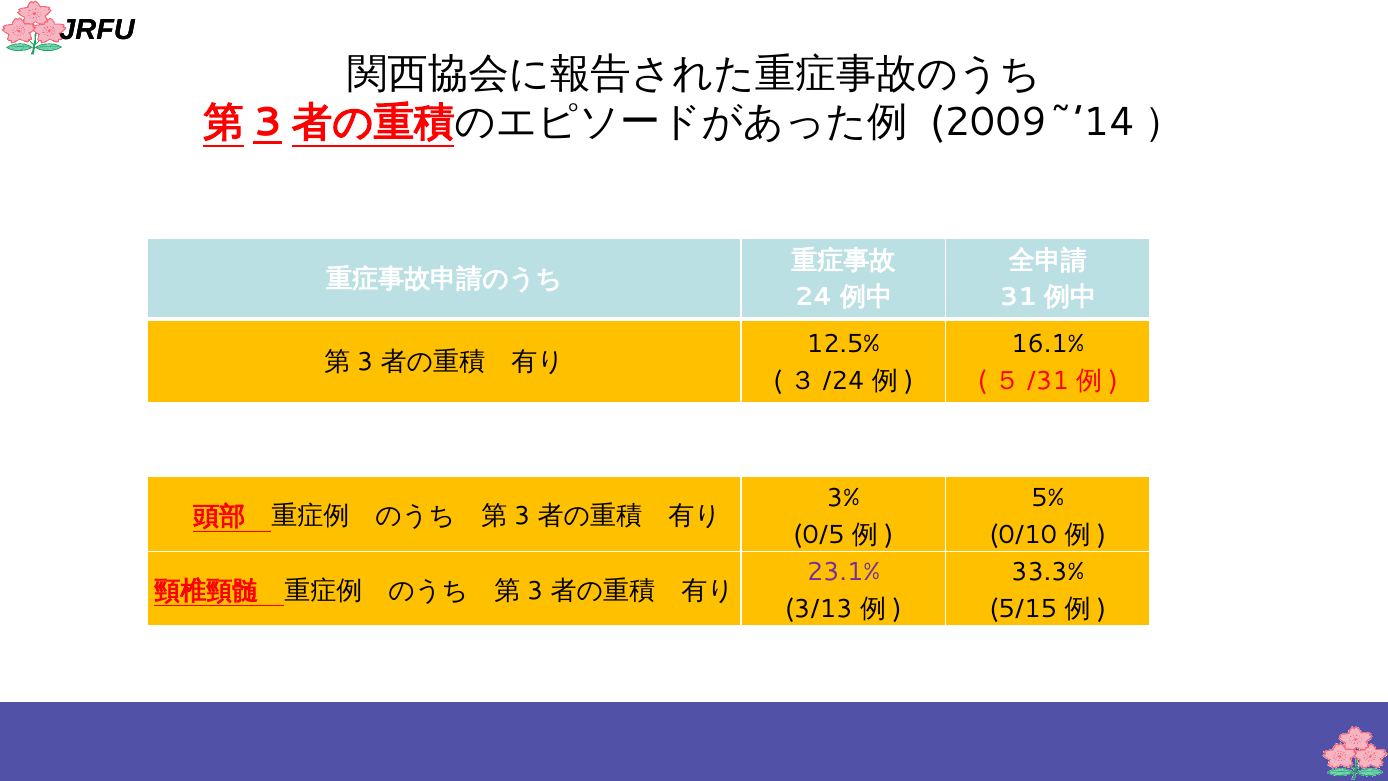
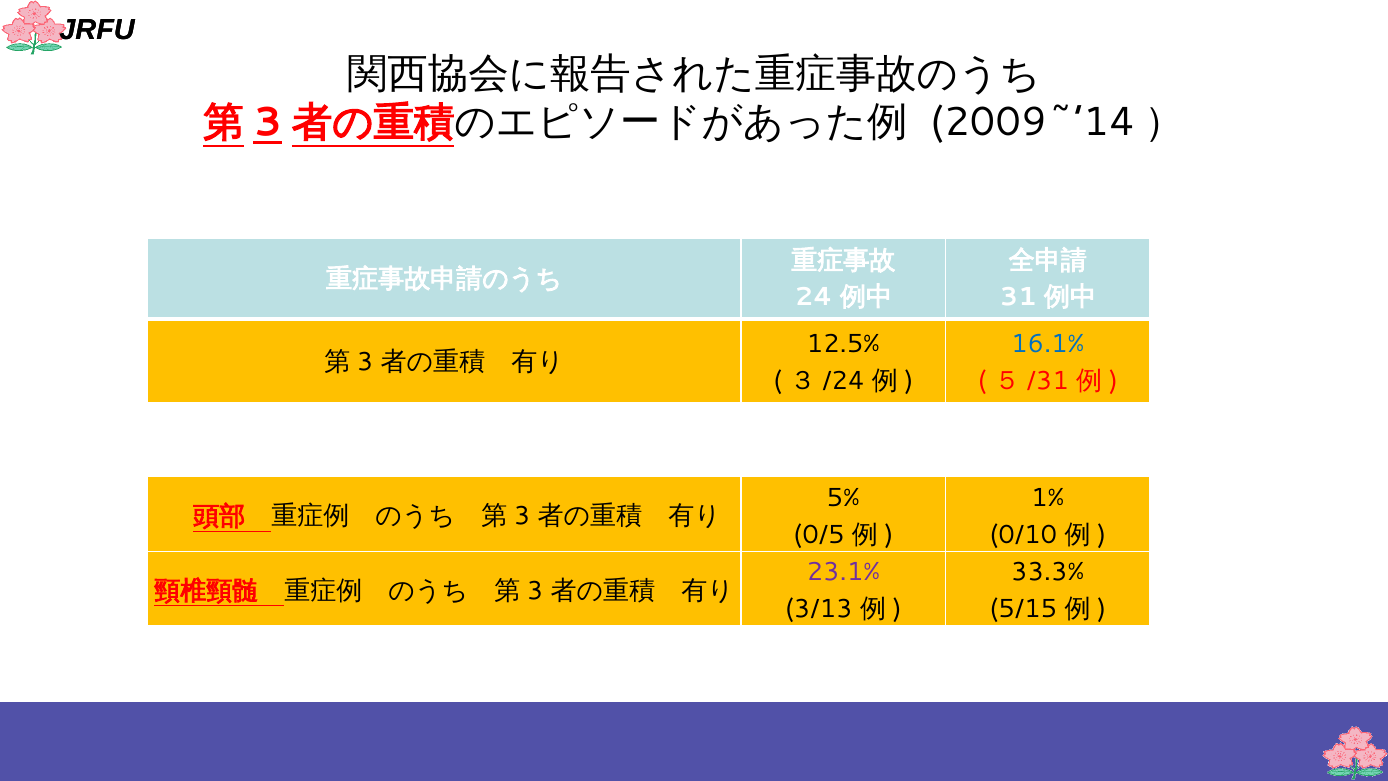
16.1% colour: black -> blue (1048, 344)
3%: 3% -> 5% (843, 497)
5%: 5% -> 1% (1048, 497)
